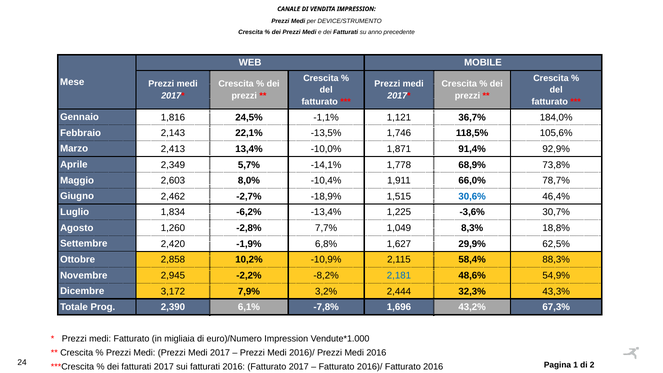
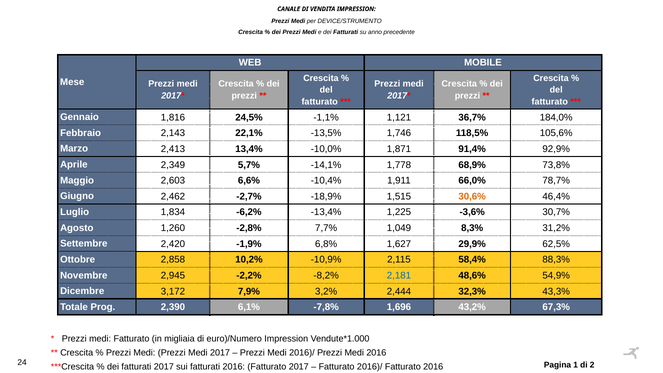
8,0%: 8,0% -> 6,6% (249, 181)
30,6% colour: blue -> orange (472, 196)
18,8%: 18,8% -> 31,2% (556, 228)
